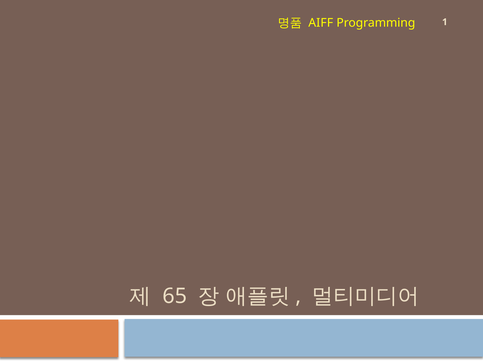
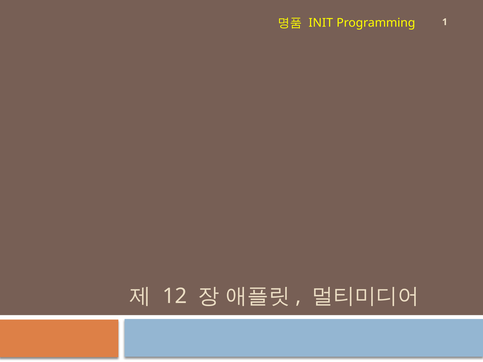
AIFF: AIFF -> INIT (321, 23)
65: 65 -> 12 (175, 296)
